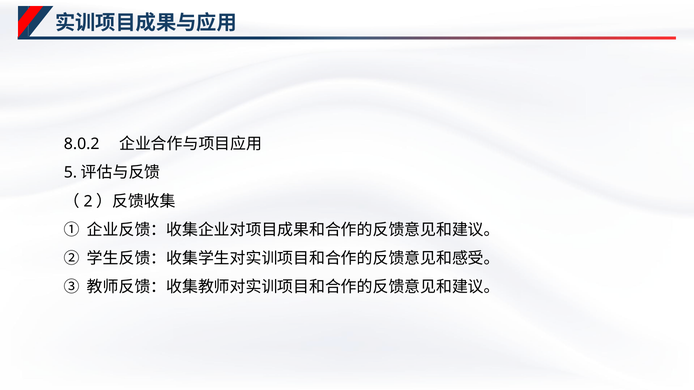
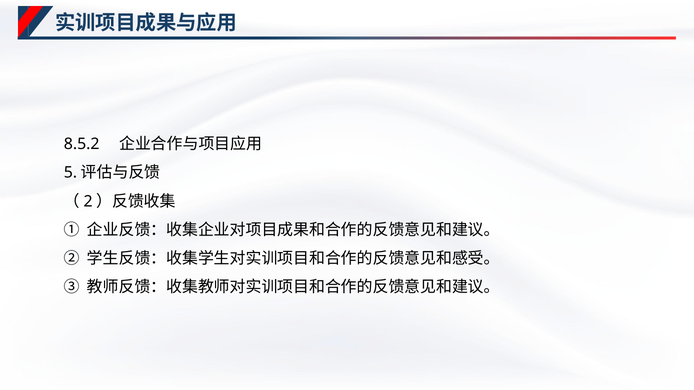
8.0.2: 8.0.2 -> 8.5.2 (82, 144)
